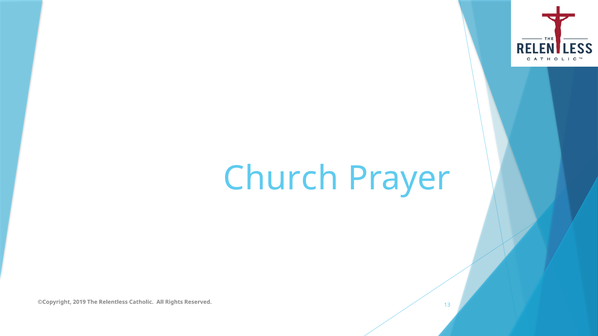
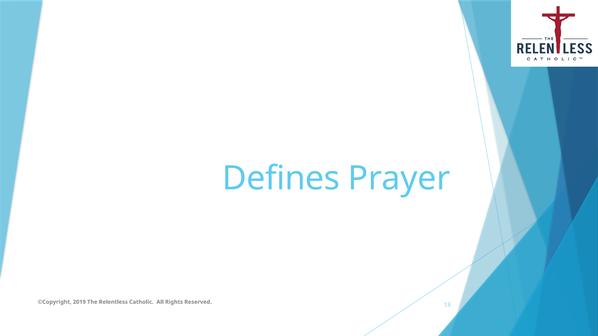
Church: Church -> Defines (281, 179)
